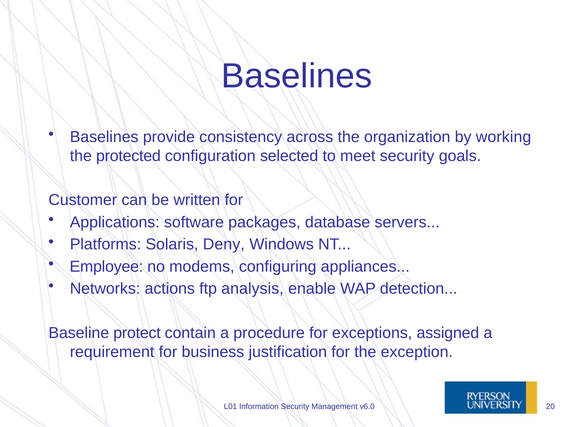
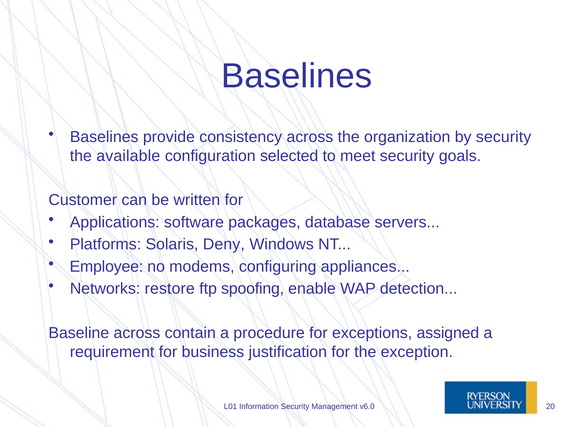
by working: working -> security (504, 137)
protected: protected -> available (128, 156)
actions: actions -> restore (170, 289)
analysis: analysis -> spoofing (253, 289)
Baseline protect: protect -> across (137, 333)
